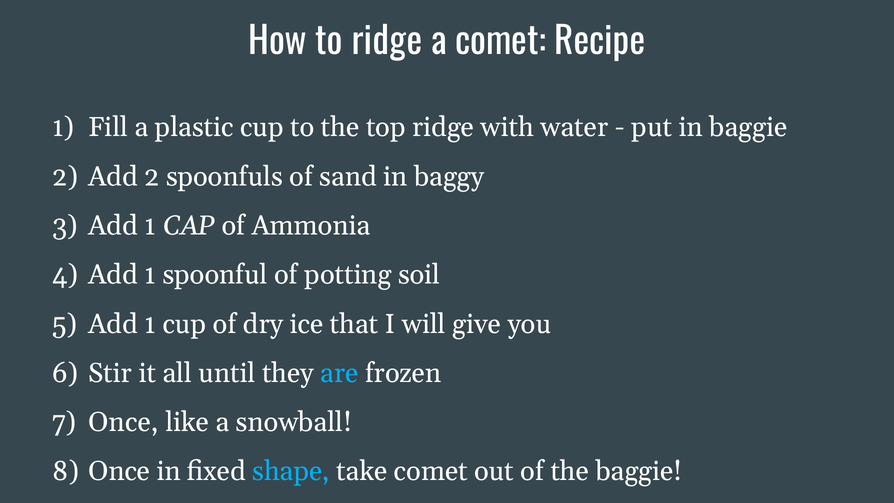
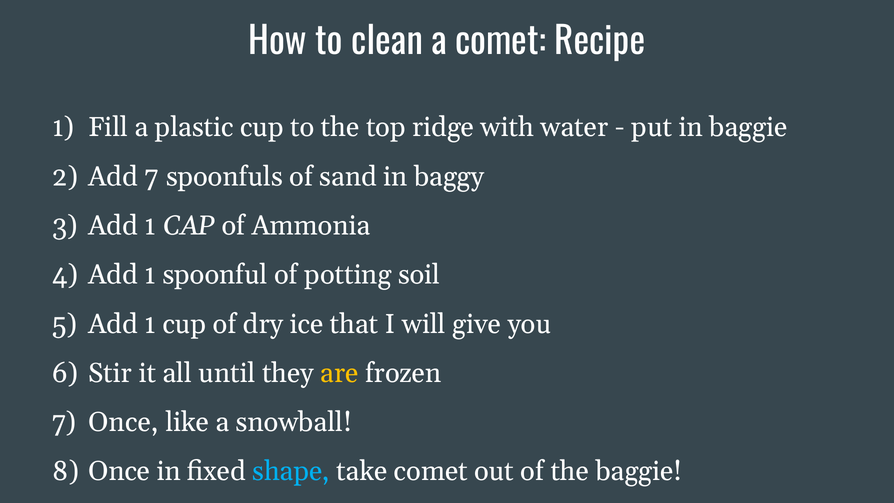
to ridge: ridge -> clean (387, 42)
Add 2: 2 -> 7 (152, 177)
are colour: light blue -> yellow (339, 373)
